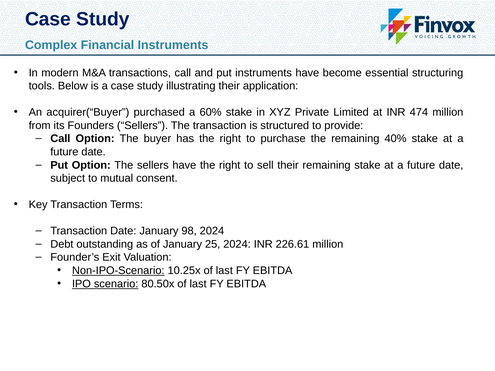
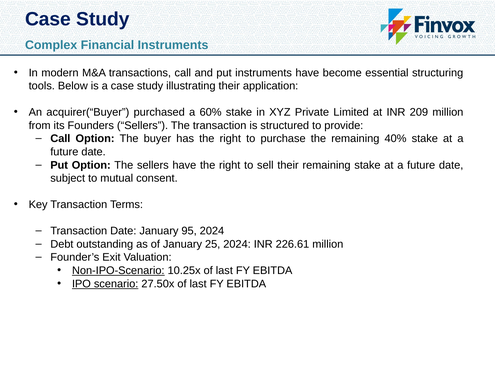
474: 474 -> 209 (419, 112)
98: 98 -> 95 (189, 231)
80.50x: 80.50x -> 27.50x (158, 284)
